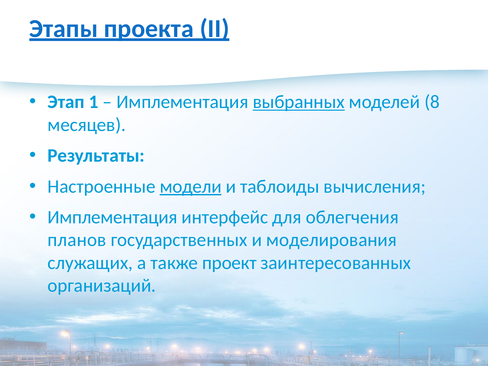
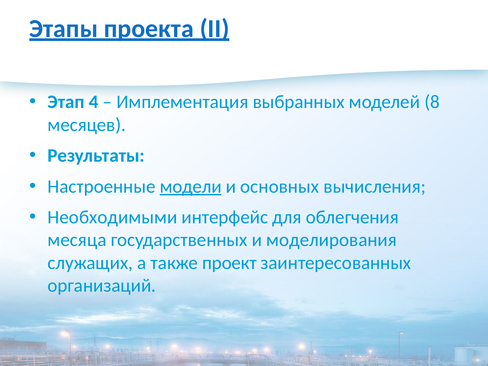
1: 1 -> 4 (94, 102)
выбранных underline: present -> none (299, 102)
таблоиды: таблоиды -> основных (280, 186)
Имплементация: Имплементация -> Необходимыми (112, 217)
планов: планов -> месяца (77, 240)
